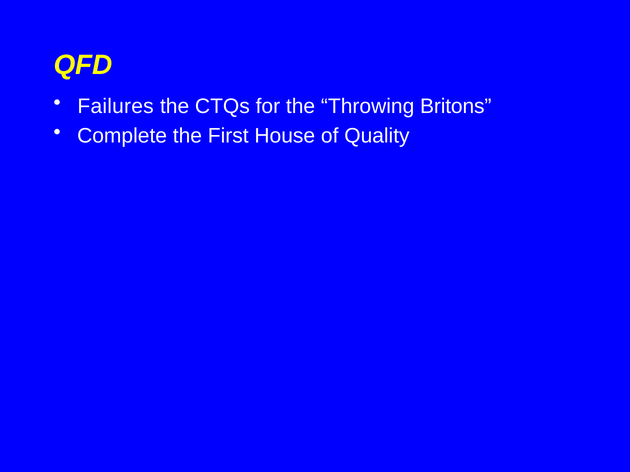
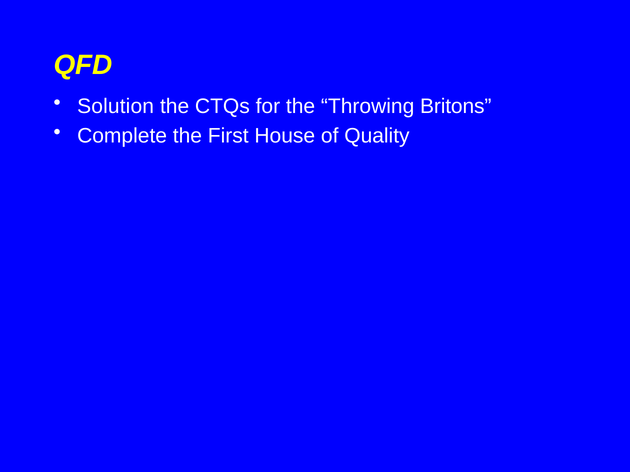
Failures: Failures -> Solution (116, 106)
